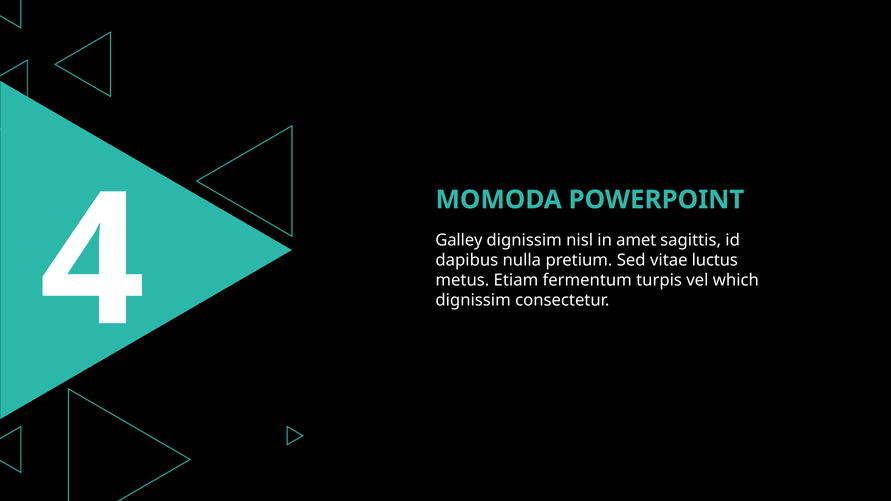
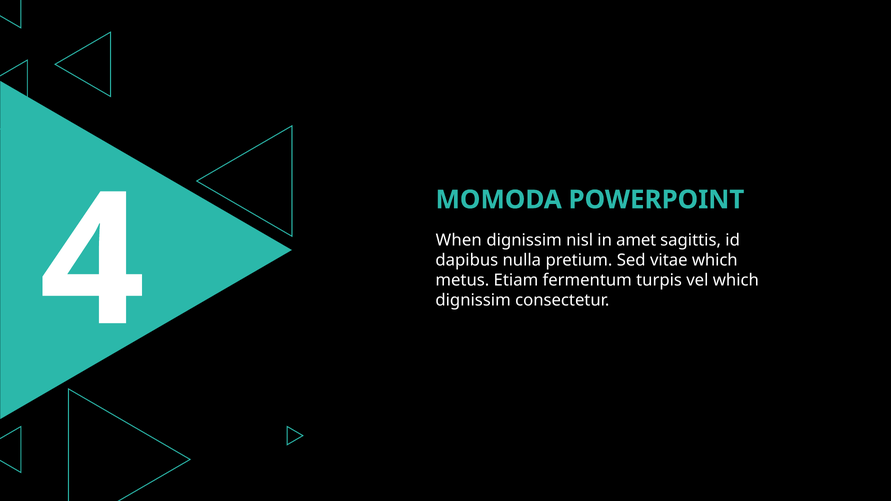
Galley: Galley -> When (459, 240)
vitae luctus: luctus -> which (715, 260)
